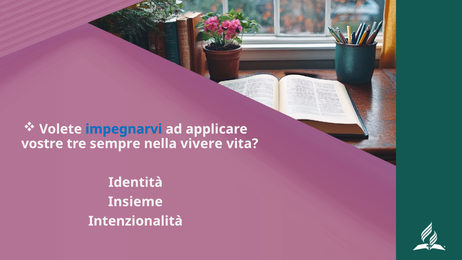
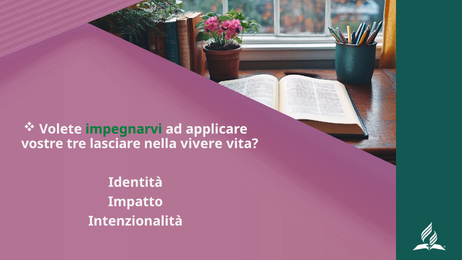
impegnarvi colour: blue -> green (124, 129)
sempre: sempre -> lasciare (115, 144)
Insieme: Insieme -> Impatto (135, 202)
